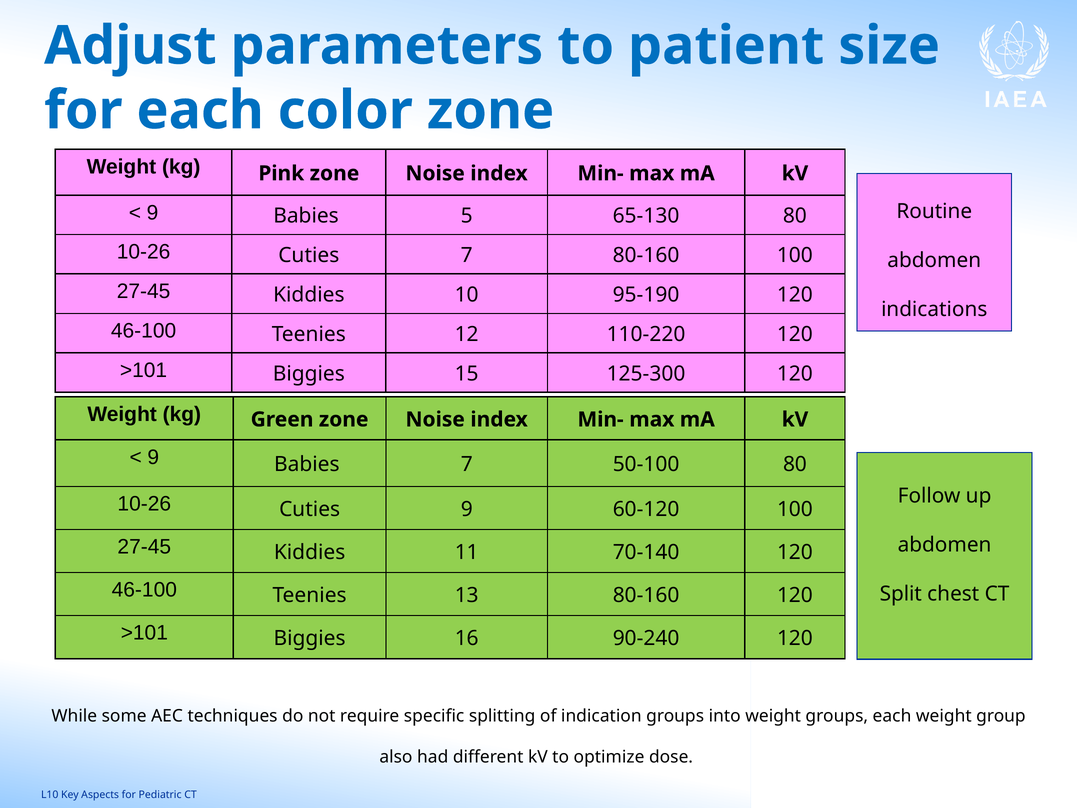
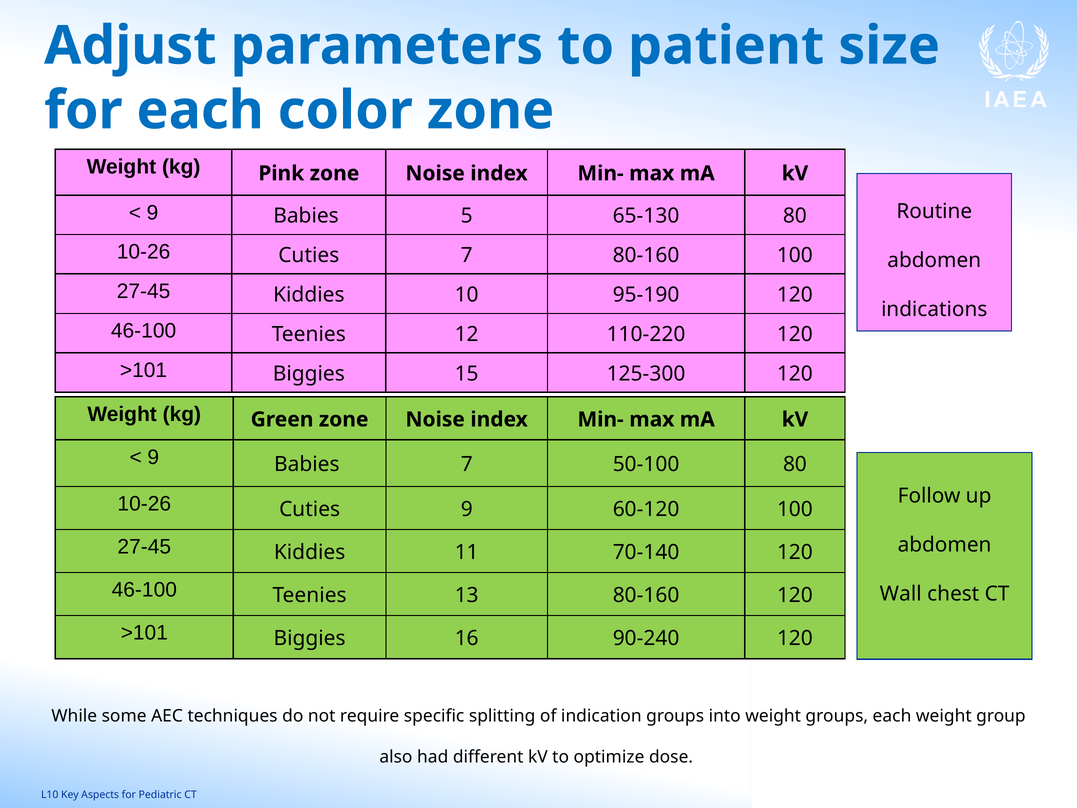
Split: Split -> Wall (901, 594)
